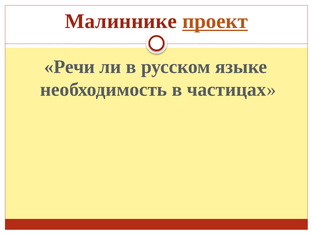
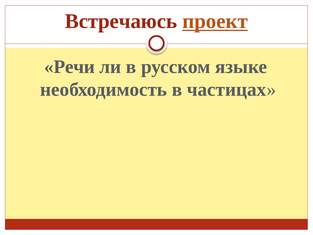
Малиннике: Малиннике -> Встречаюсь (121, 21)
